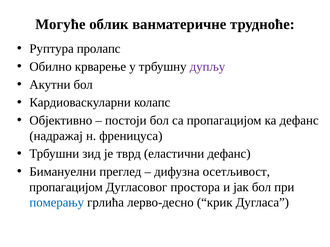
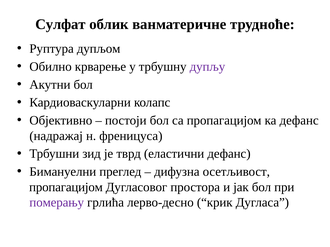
Могуће: Могуће -> Сулфат (60, 24)
пролапс: пролапс -> дупљом (99, 49)
померању colour: blue -> purple (57, 203)
